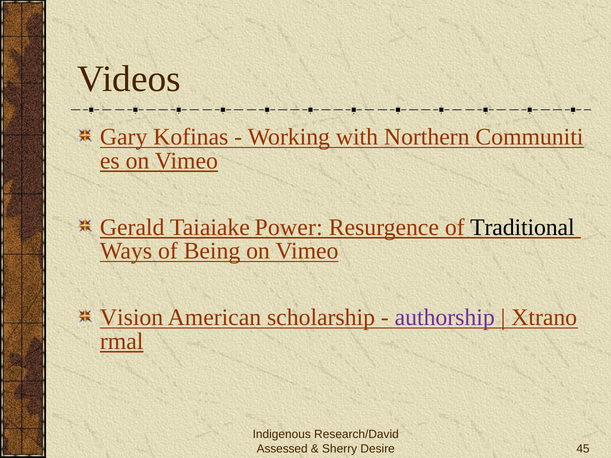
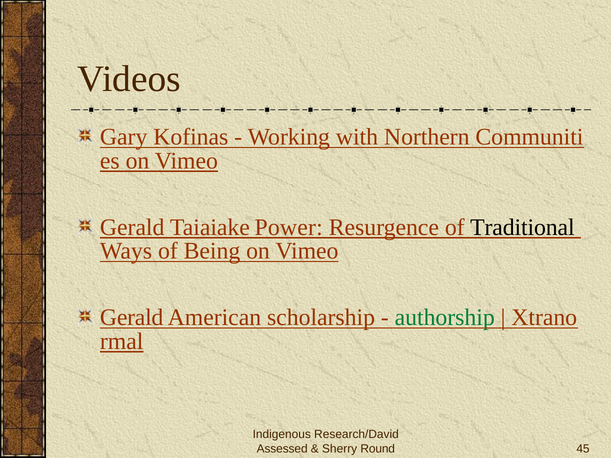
Vision: Vision -> Gerald (132, 318)
authorship colour: purple -> green (445, 318)
Desire: Desire -> Round (378, 449)
